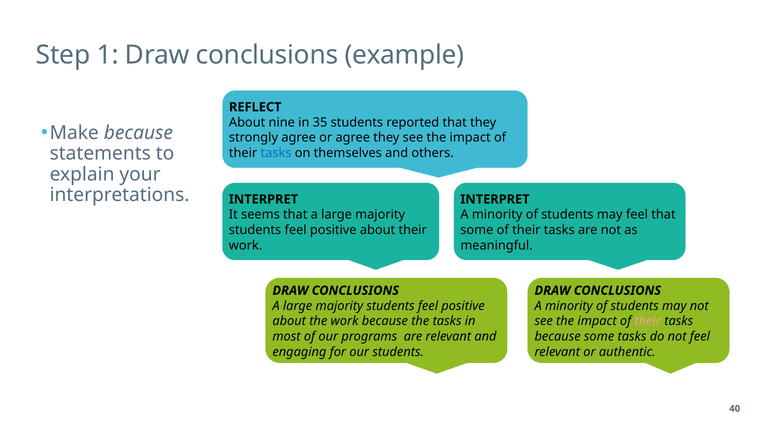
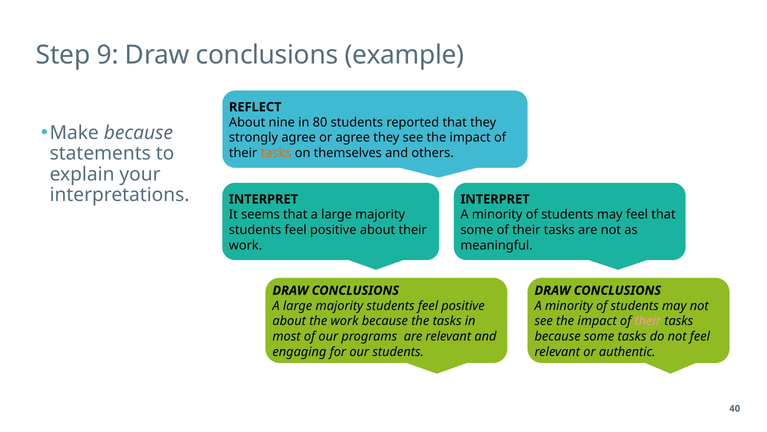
1: 1 -> 9 (108, 55)
35: 35 -> 80 (320, 122)
tasks colour: blue -> orange (276, 153)
